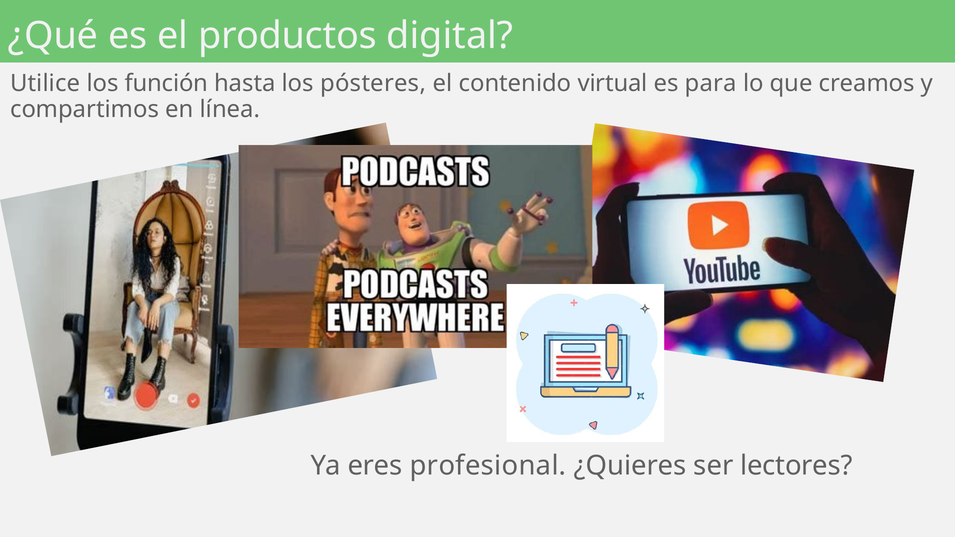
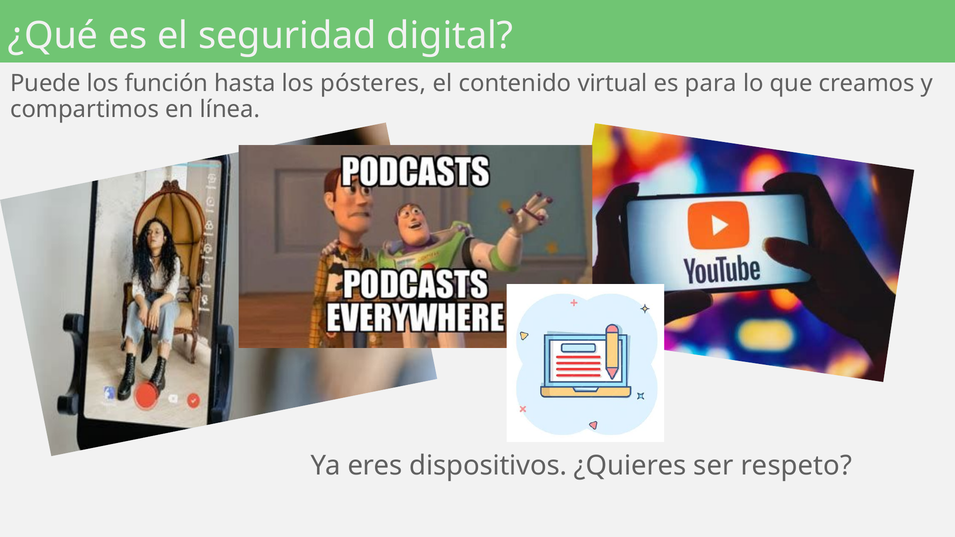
productos: productos -> seguridad (287, 36)
Utilice: Utilice -> Puede (45, 84)
profesional: profesional -> dispositivos (488, 466)
lectores: lectores -> respeto (796, 466)
